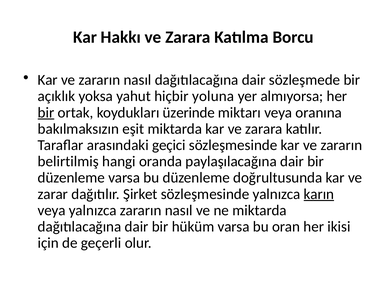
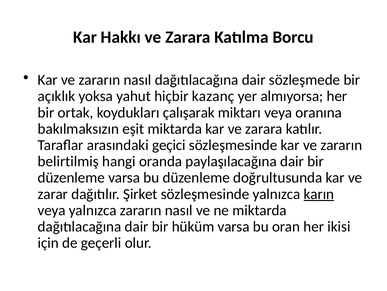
yoluna: yoluna -> kazanç (213, 96)
bir underline: present -> none (46, 112)
üzerinde: üzerinde -> çalışarak (189, 112)
